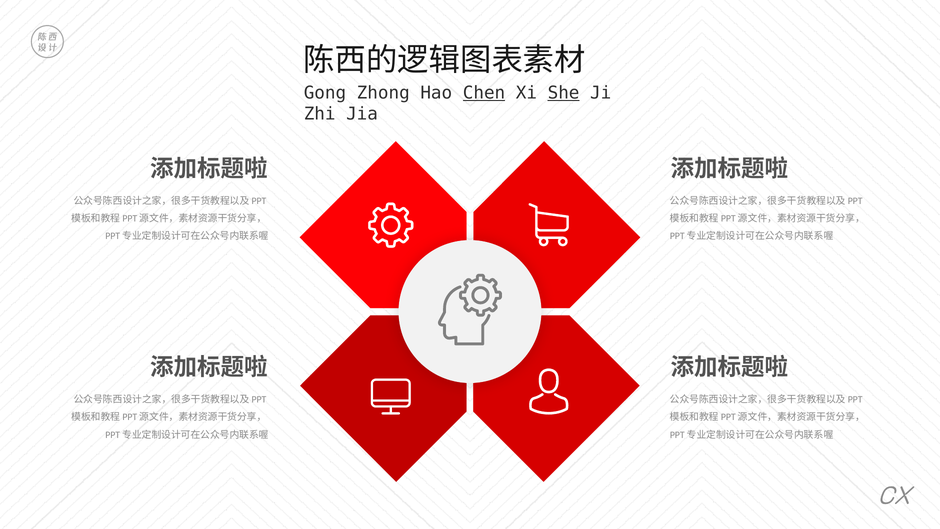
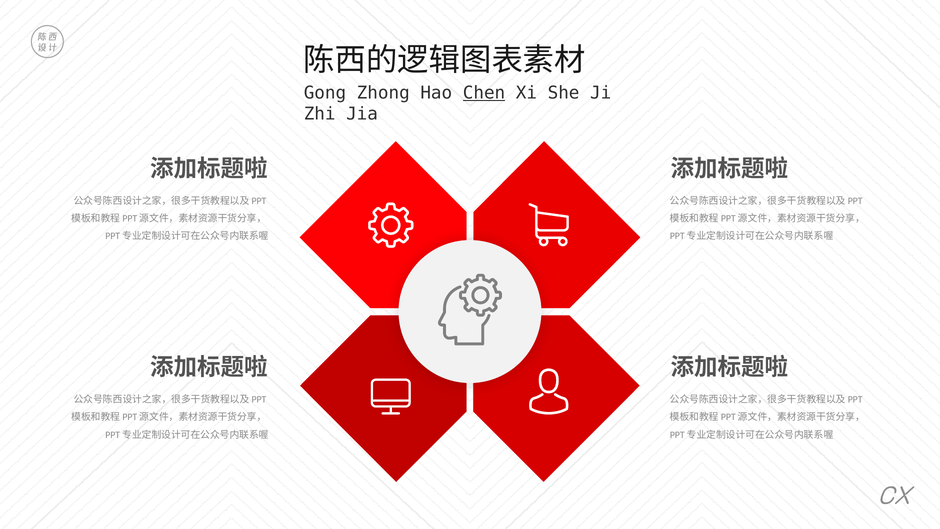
She underline: present -> none (564, 93)
